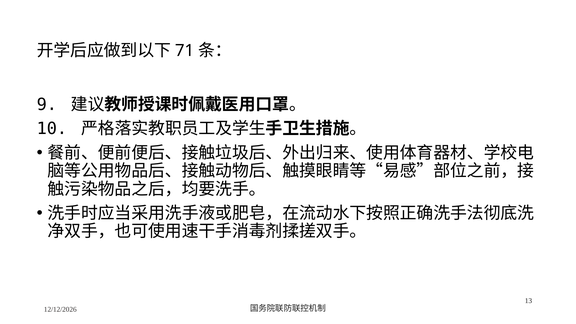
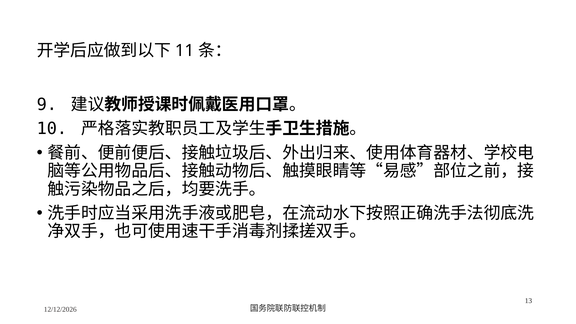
71: 71 -> 11 (185, 51)
